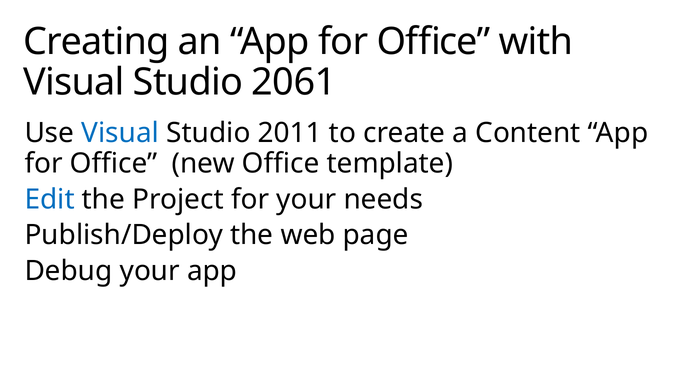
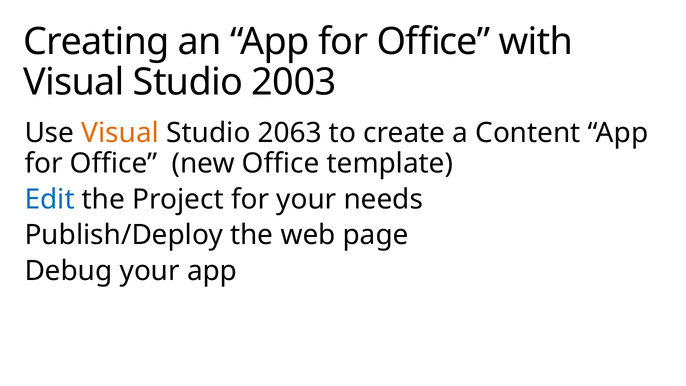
2061: 2061 -> 2003 (294, 82)
Visual colour: blue -> orange (120, 133)
2011: 2011 -> 2063 (290, 133)
